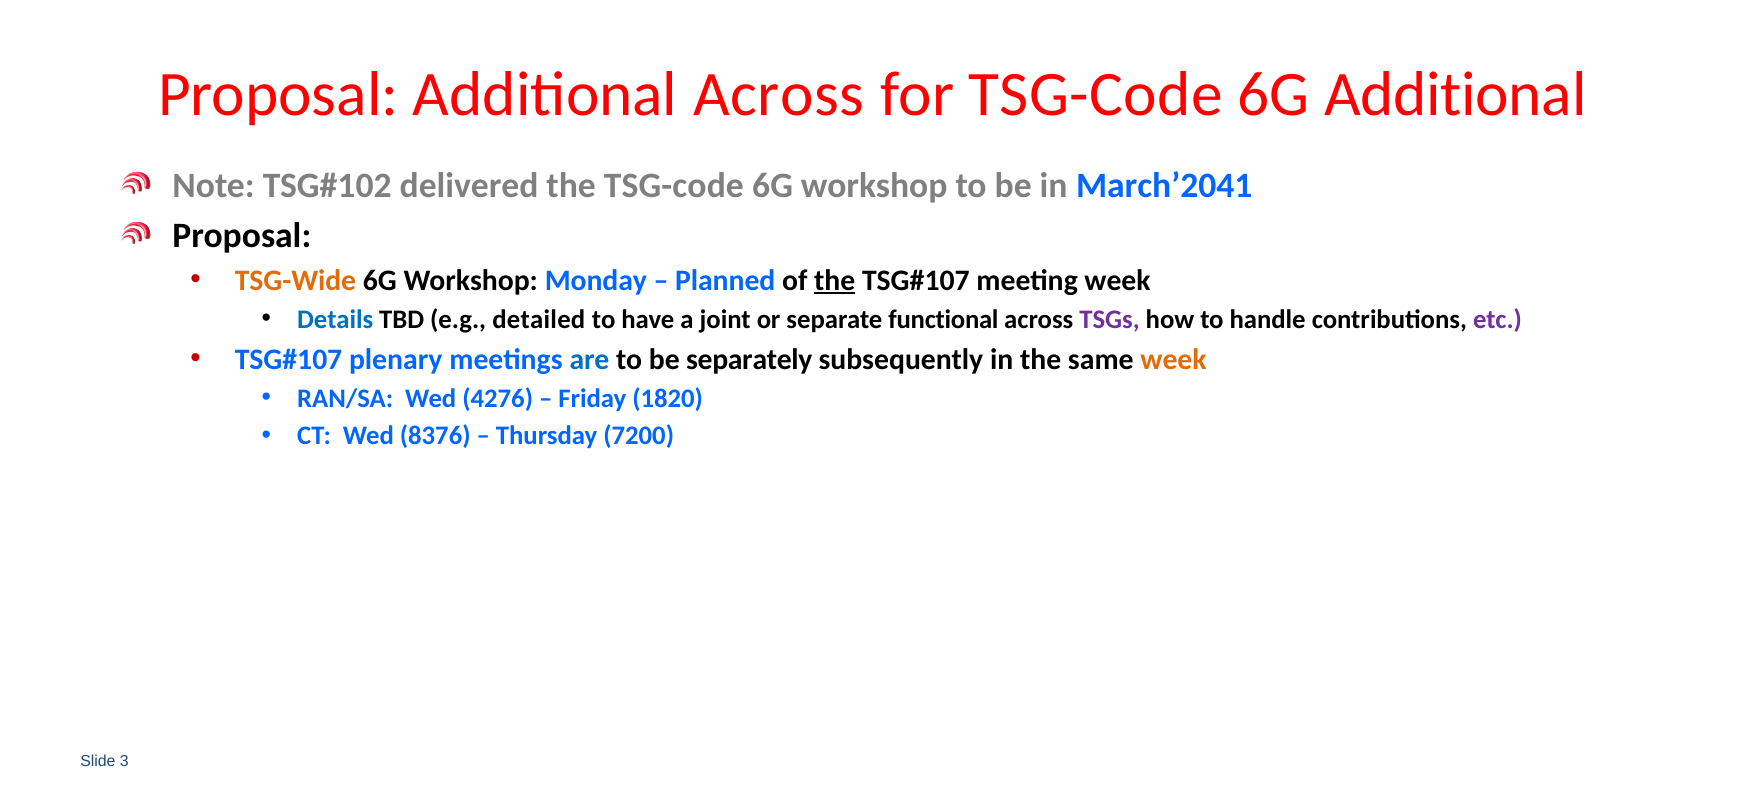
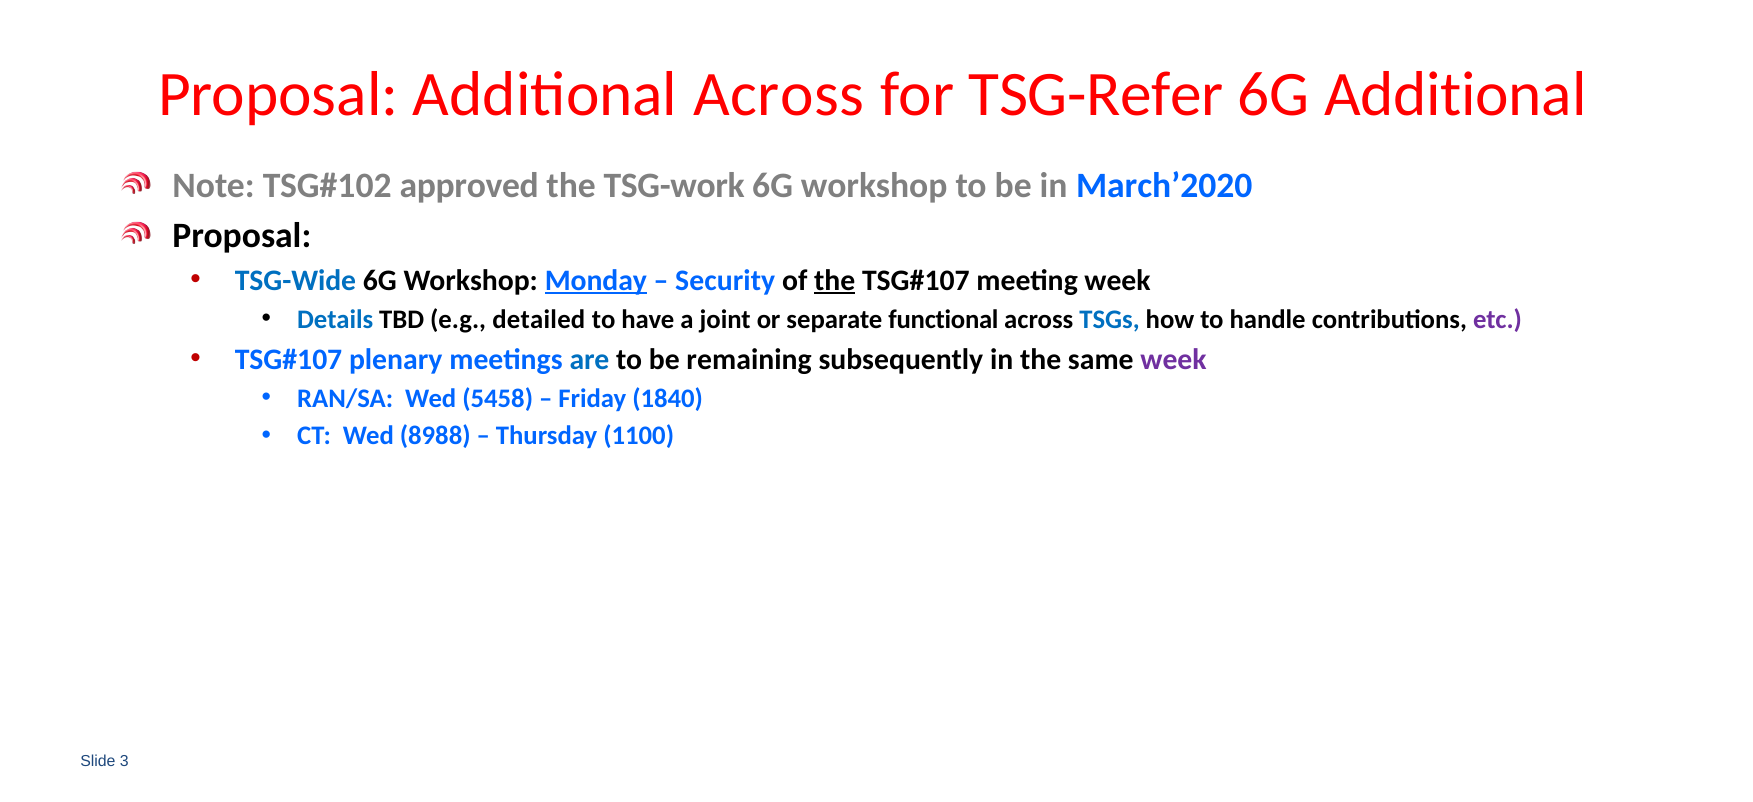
for TSG-Code: TSG-Code -> TSG-Refer (1096, 94)
delivered: delivered -> approved (469, 186)
the TSG-code: TSG-code -> TSG-work (674, 186)
March’2041: March’2041 -> March’2020 (1164, 186)
TSG-Wide colour: orange -> blue (295, 280)
Monday underline: none -> present (596, 280)
Planned: Planned -> Security (725, 280)
TSGs colour: purple -> blue (1110, 319)
separately: separately -> remaining (749, 359)
week colour: orange -> purple (1173, 359)
4276: 4276 -> 5458 (498, 398)
1820: 1820 -> 1840 (668, 398)
8376: 8376 -> 8988 (435, 436)
7200: 7200 -> 1100 (639, 436)
